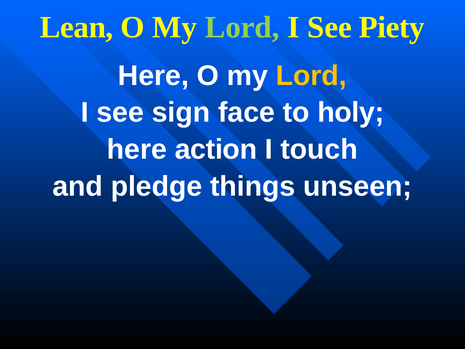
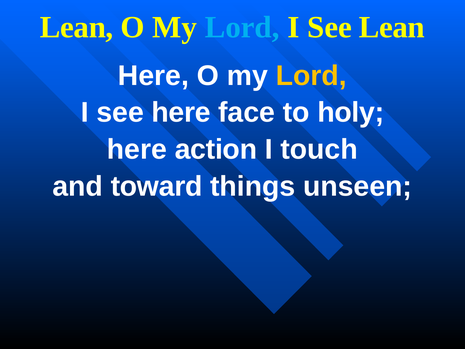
Lord colour: light green -> light blue (242, 27)
See Piety: Piety -> Lean (392, 27)
see sign: sign -> here (181, 113)
pledge: pledge -> toward (157, 186)
